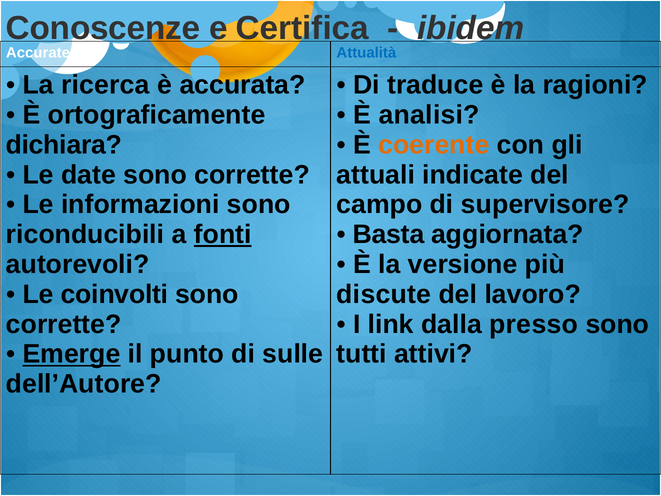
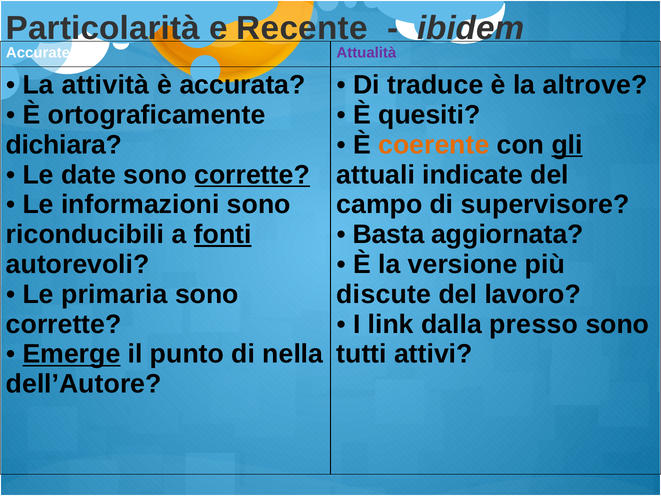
Conoscenze: Conoscenze -> Particolarità (103, 28)
Certifica: Certifica -> Recente (302, 28)
Attualità colour: blue -> purple (366, 53)
ricerca: ricerca -> attività (105, 85)
ragioni: ragioni -> altrove (595, 85)
analisi: analisi -> quesiti (429, 115)
gli underline: none -> present (567, 145)
corrette underline: none -> present (252, 175)
coinvolti: coinvolti -> primaria (114, 294)
sulle: sulle -> nella (293, 354)
